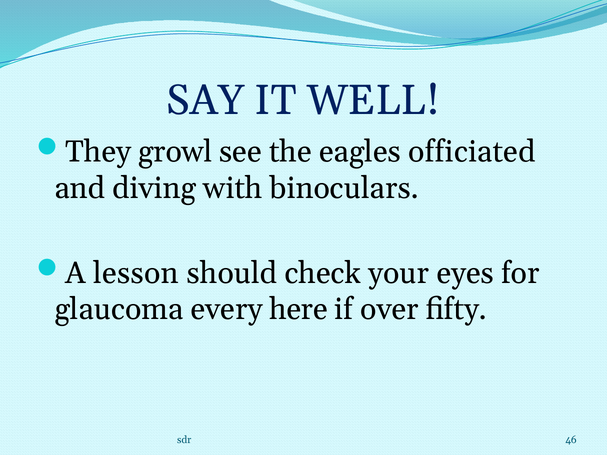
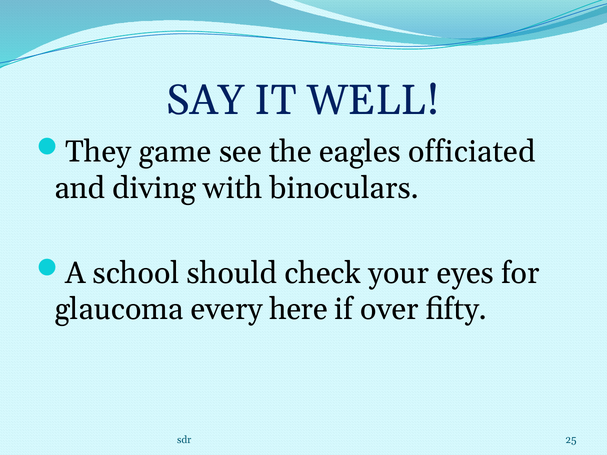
growl: growl -> game (175, 152)
lesson: lesson -> school (136, 273)
46: 46 -> 25 (571, 440)
